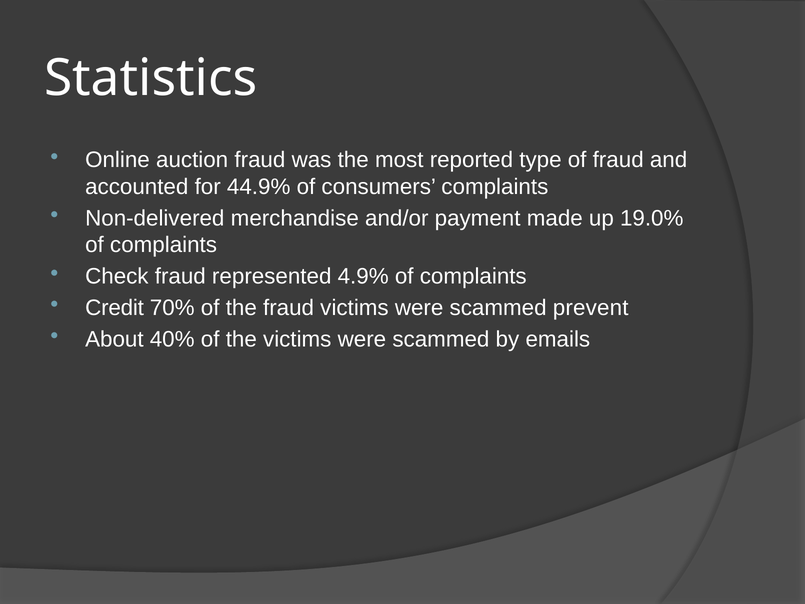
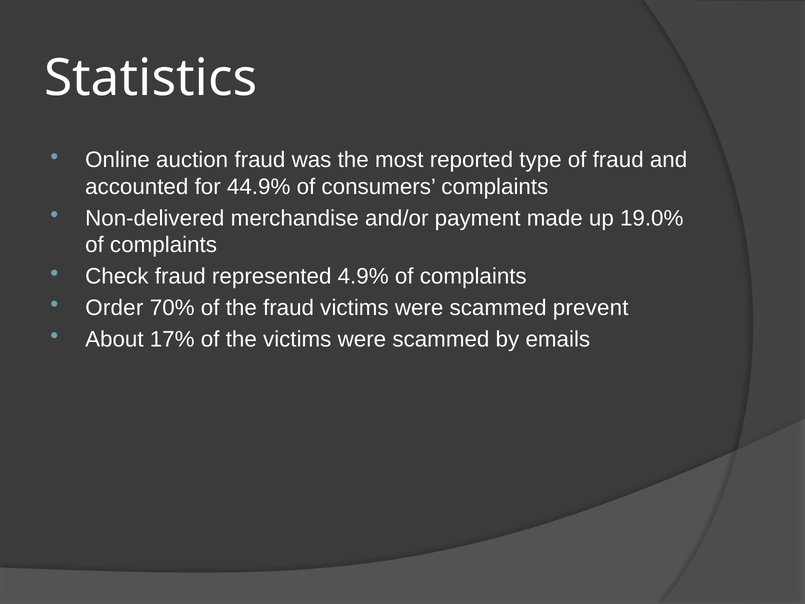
Credit: Credit -> Order (114, 308)
40%: 40% -> 17% (172, 339)
